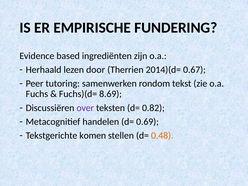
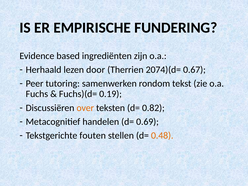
2014)(d=: 2014)(d= -> 2074)(d= (163, 70)
8.69: 8.69 -> 0.19 (111, 94)
over colour: purple -> orange (85, 108)
komen: komen -> fouten (93, 136)
